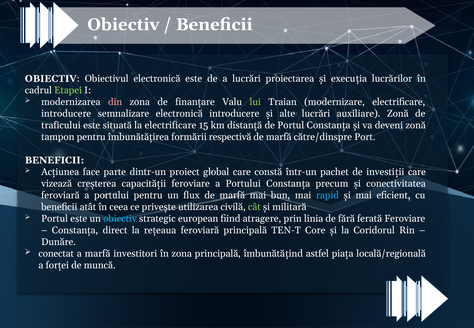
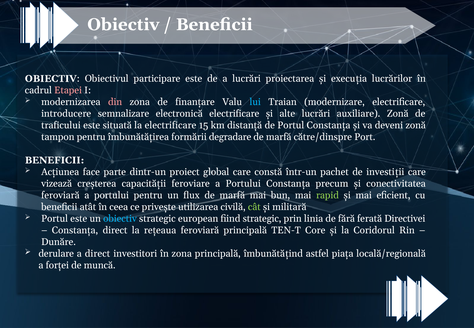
Obiectivul electronică: electronică -> participare (157, 79)
Etapei colour: light green -> pink (68, 90)
lui colour: light green -> light blue (255, 102)
electronică introducere: introducere -> electrificare (234, 114)
respectivă: respectivă -> degradare (230, 137)
rapid colour: light blue -> light green (328, 195)
fiind atragere: atragere -> strategic (262, 219)
ferată Feroviare: Feroviare -> Directivei (405, 219)
conectat: conectat -> derulare (56, 254)
a marfă: marfă -> direct (97, 254)
